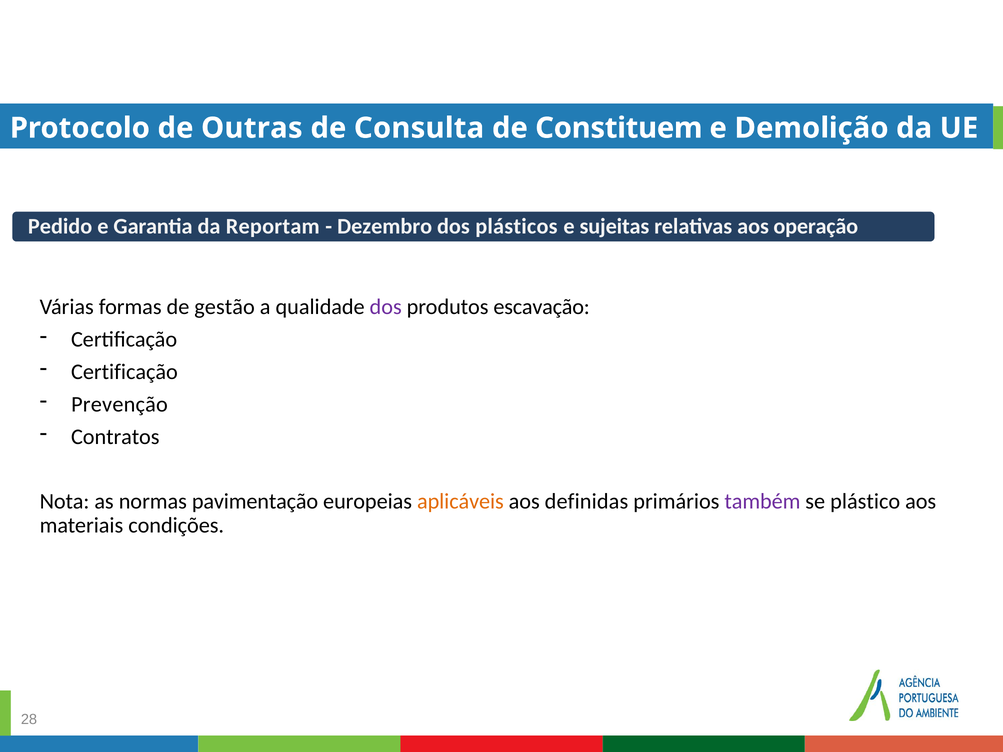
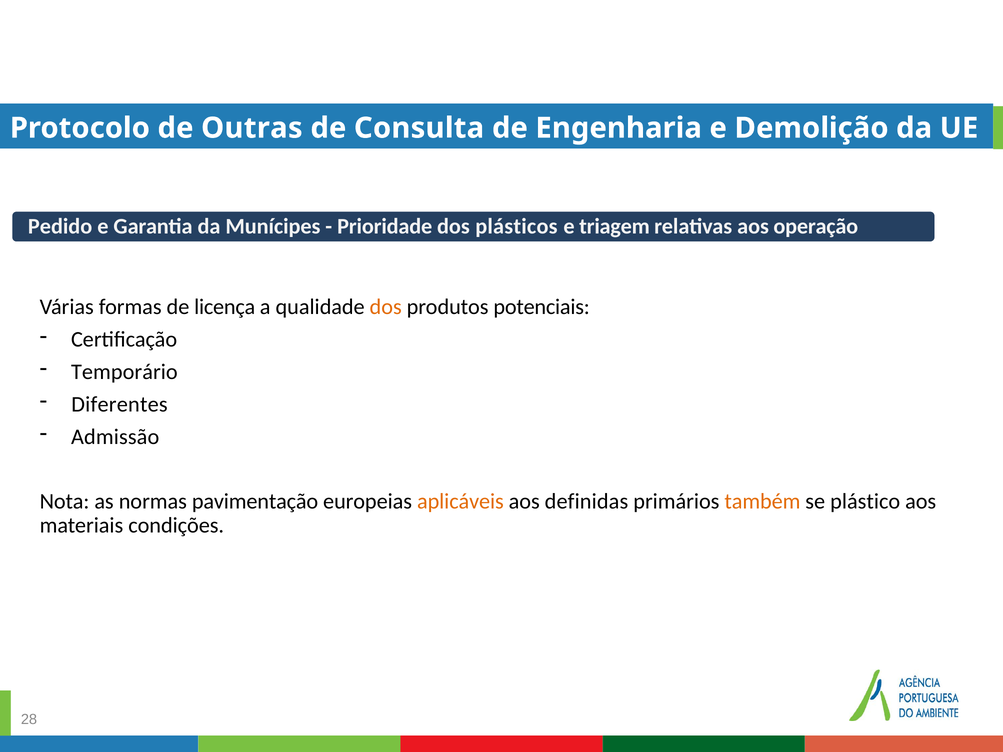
Constituem: Constituem -> Engenharia (619, 128)
Reportam: Reportam -> Munícipes (273, 227)
Dezembro: Dezembro -> Prioridade (385, 227)
sujeitas: sujeitas -> triagem (614, 227)
gestão: gestão -> licença (225, 307)
dos colour: purple -> orange (386, 307)
escavação: escavação -> potenciais (542, 307)
Certificação: Certificação -> Temporário (124, 372)
Prevenção: Prevenção -> Diferentes (119, 404)
Contratos: Contratos -> Admissão (115, 437)
também colour: purple -> orange (762, 502)
